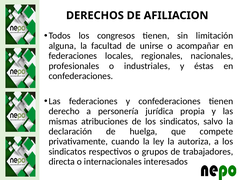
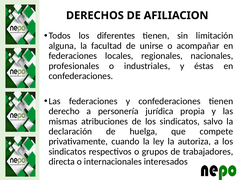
congresos: congresos -> diferentes (116, 36)
